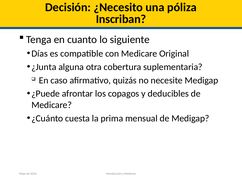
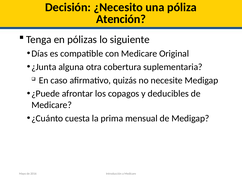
Inscriban: Inscriban -> Atención (121, 19)
cuanto: cuanto -> pólizas (82, 39)
